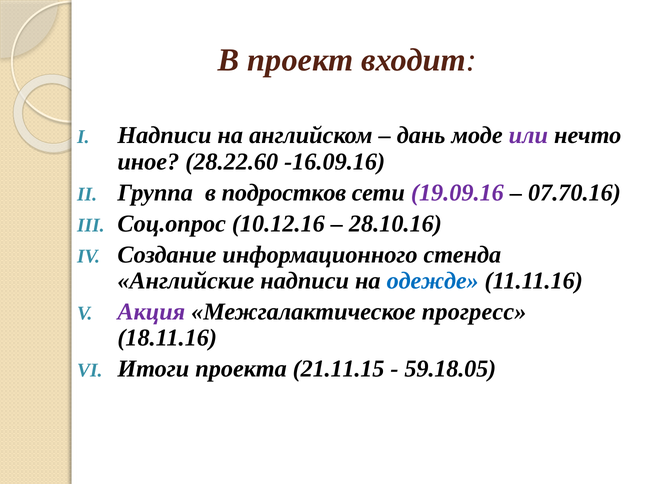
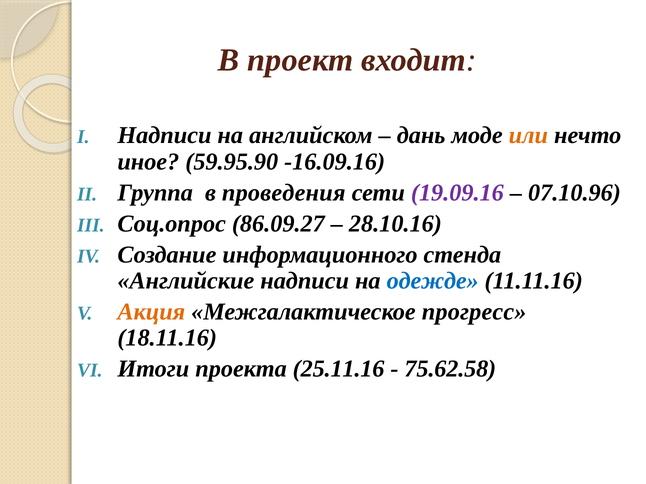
или colour: purple -> orange (528, 136)
28.22.60: 28.22.60 -> 59.95.90 (232, 162)
подростков: подростков -> проведения (284, 193)
07.70.16: 07.70.16 -> 07.10.96 (574, 193)
10.12.16: 10.12.16 -> 86.09.27 (278, 224)
Акция colour: purple -> orange (151, 312)
21.11.15: 21.11.15 -> 25.11.16 (339, 369)
59.18.05: 59.18.05 -> 75.62.58 (450, 369)
